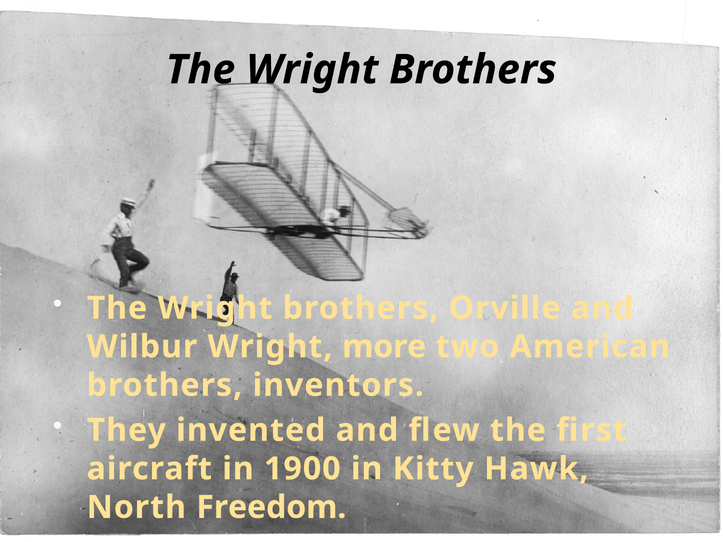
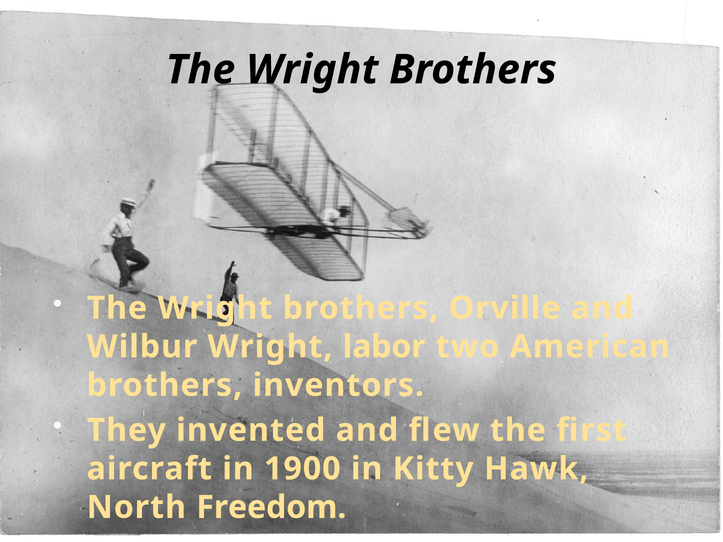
more: more -> labor (384, 347)
